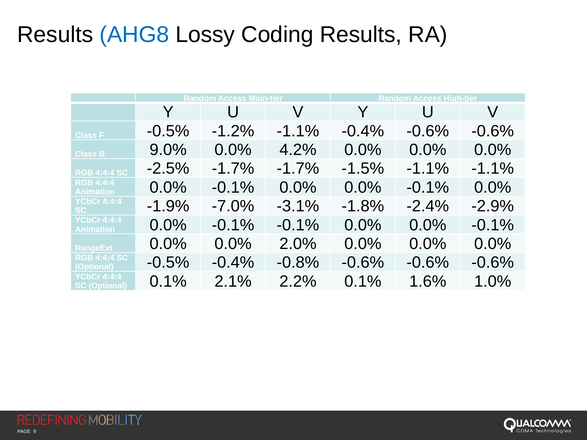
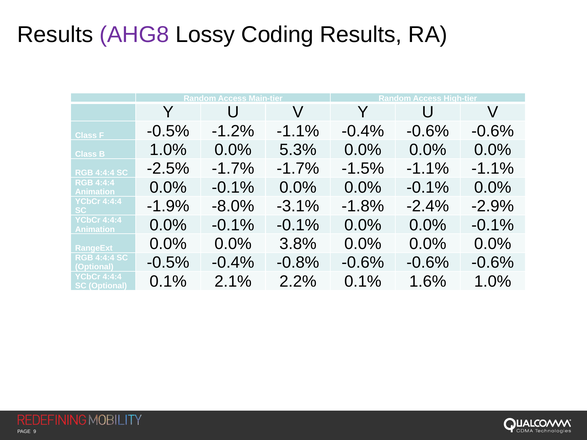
AHG8 colour: blue -> purple (134, 35)
B 9.0%: 9.0% -> 1.0% (168, 150)
4.2%: 4.2% -> 5.3% (298, 150)
-7.0%: -7.0% -> -8.0% (233, 206)
2.0%: 2.0% -> 3.8% (298, 244)
